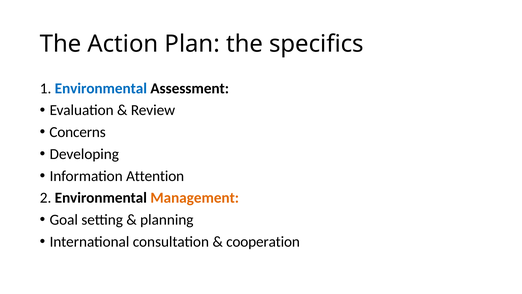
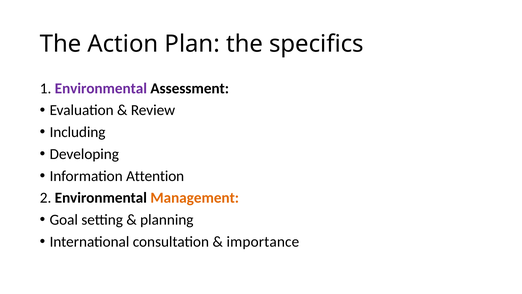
Environmental colour: blue -> purple (101, 88)
Concerns: Concerns -> Including (78, 132)
cooperation: cooperation -> importance (263, 241)
